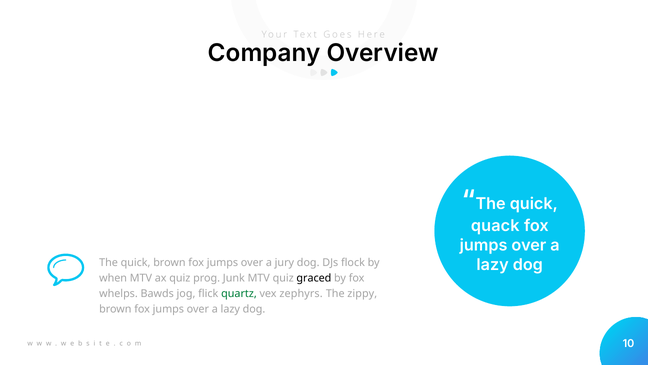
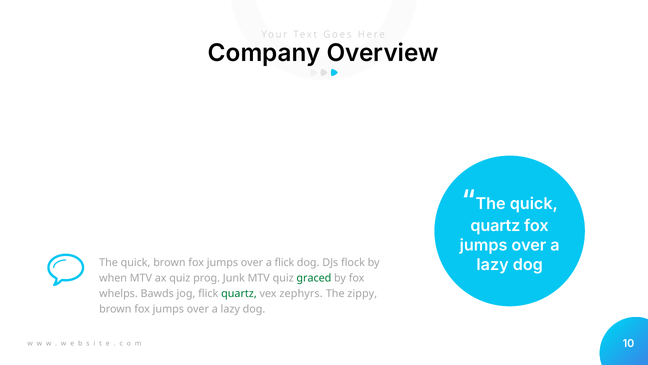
quack: quack -> quartz (495, 225)
a jury: jury -> flick (284, 262)
graced colour: black -> green (314, 278)
